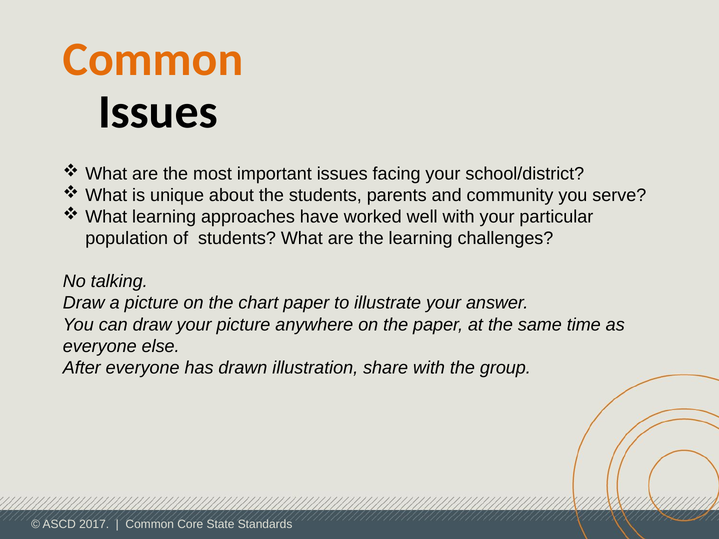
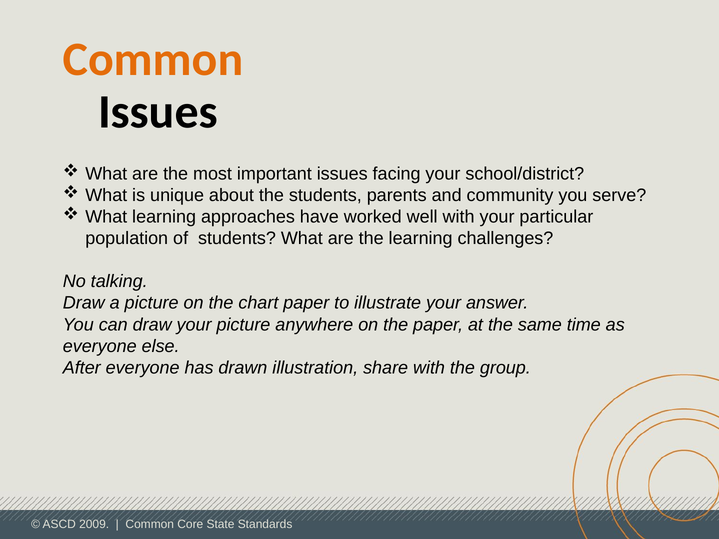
2017: 2017 -> 2009 (94, 525)
